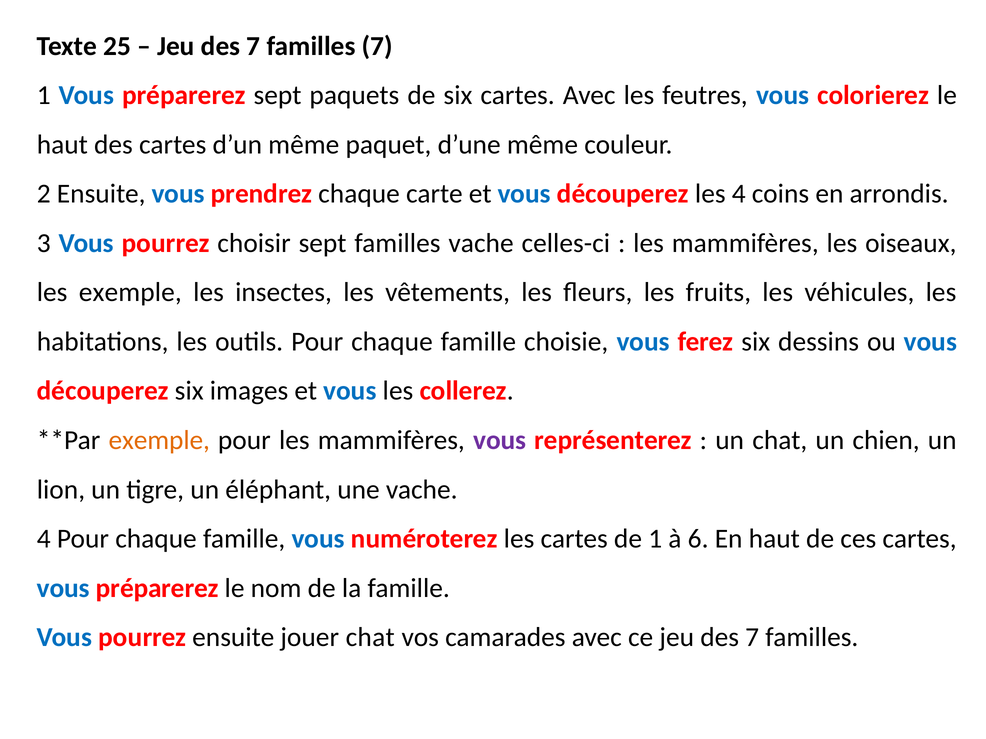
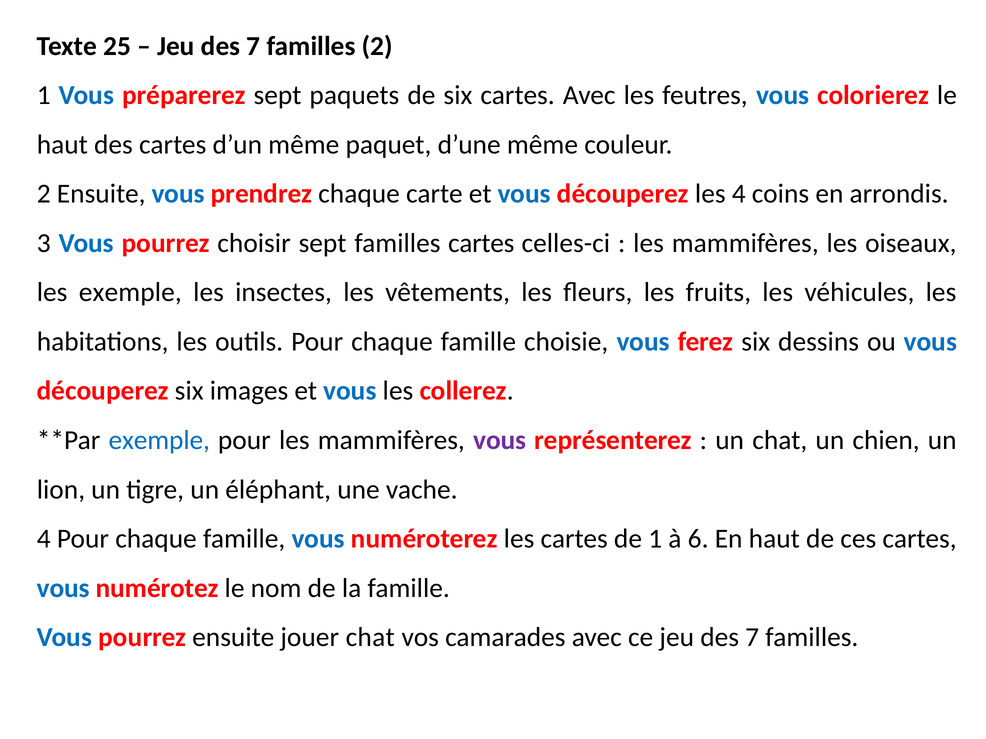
familles 7: 7 -> 2 (377, 46)
familles vache: vache -> cartes (481, 243)
exemple colour: orange -> blue (159, 441)
préparerez: préparerez -> numérotez (157, 588)
